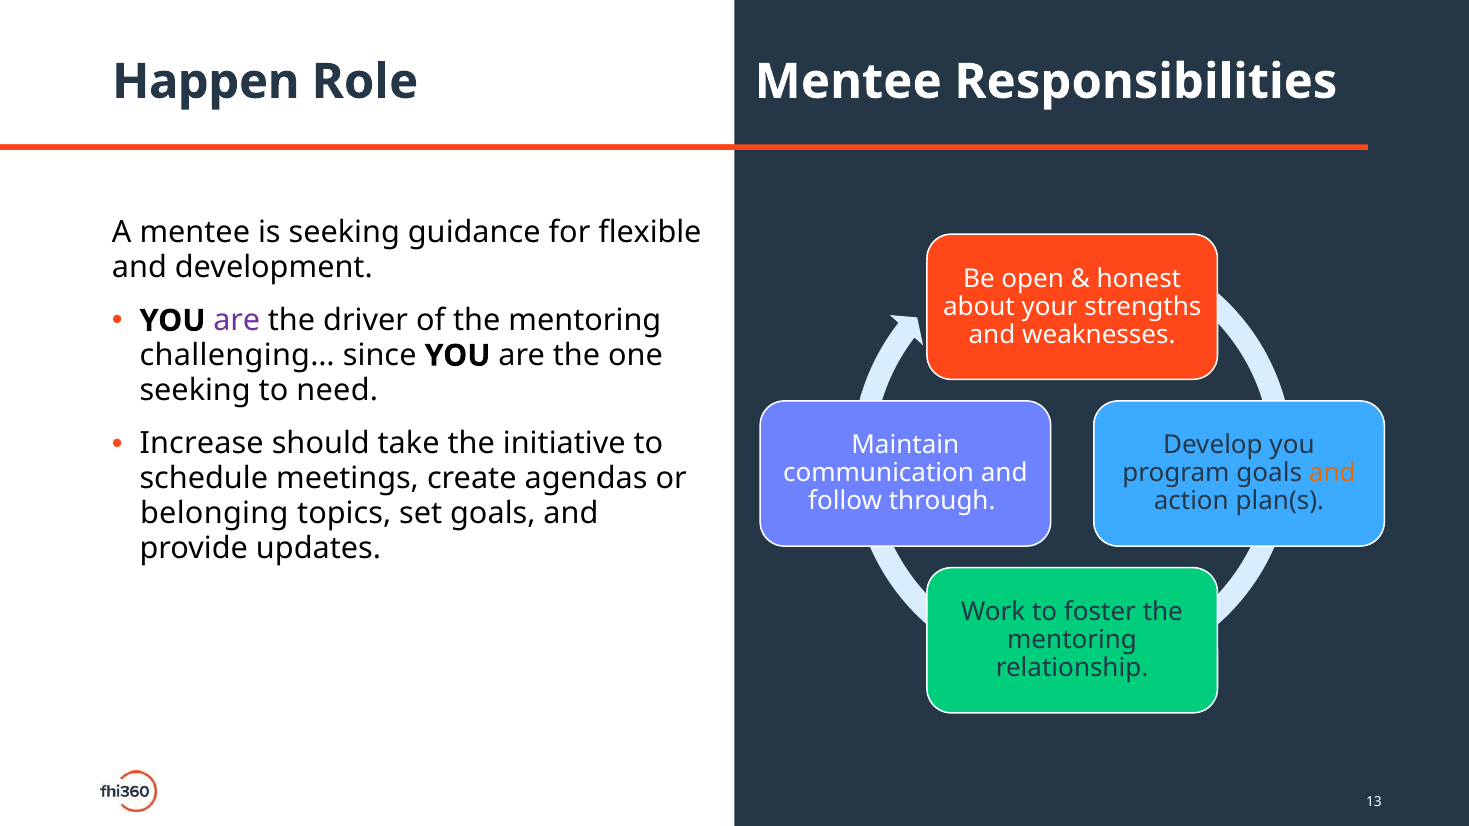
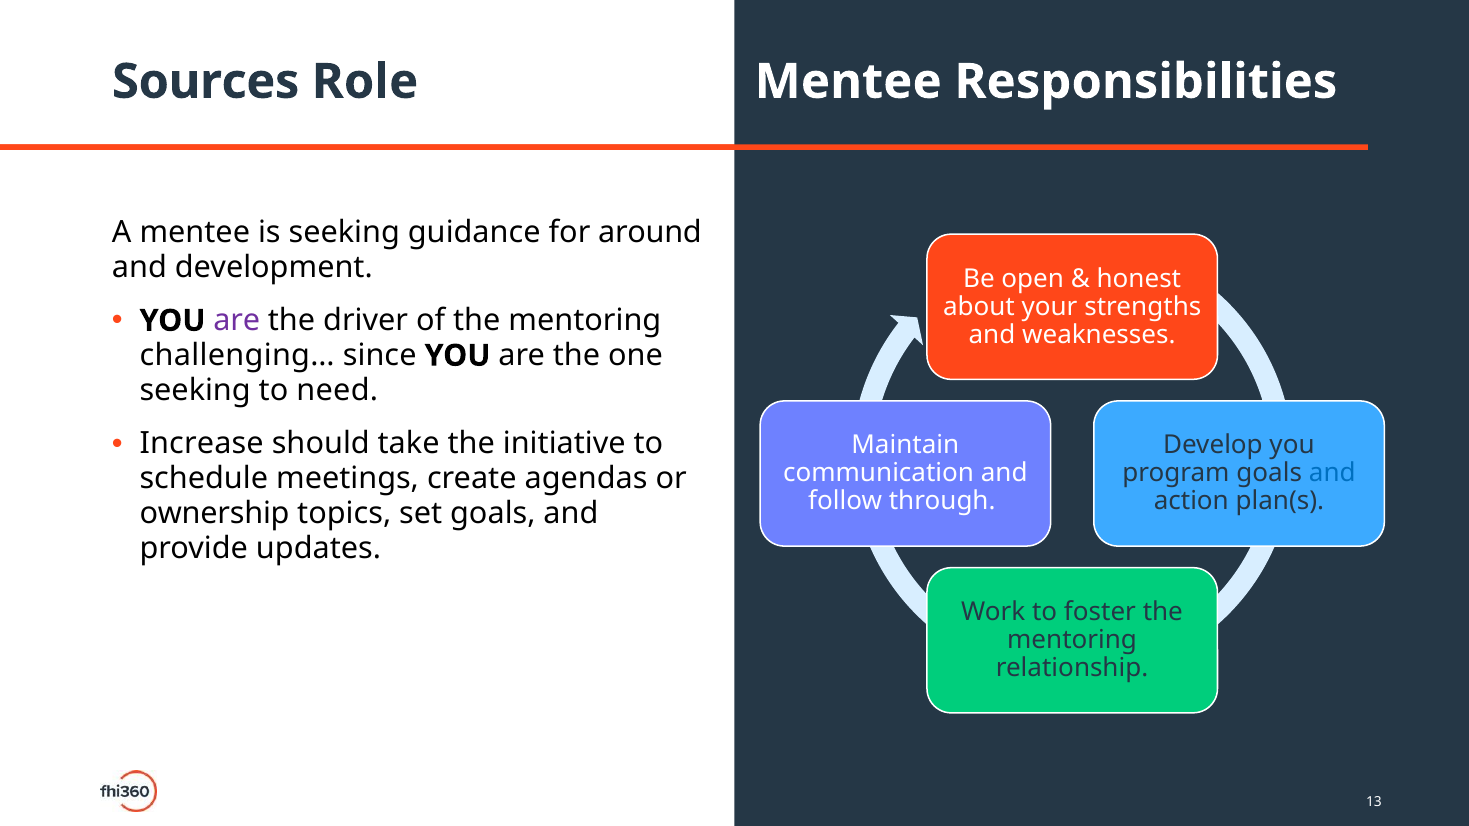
Happen: Happen -> Sources (206, 82)
flexible: flexible -> around (650, 233)
and colour: orange -> blue (1332, 473)
belonging: belonging -> ownership (215, 514)
